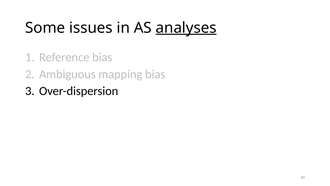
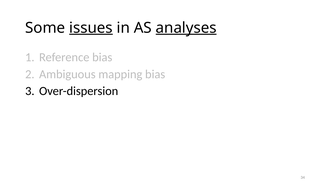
issues underline: none -> present (91, 28)
